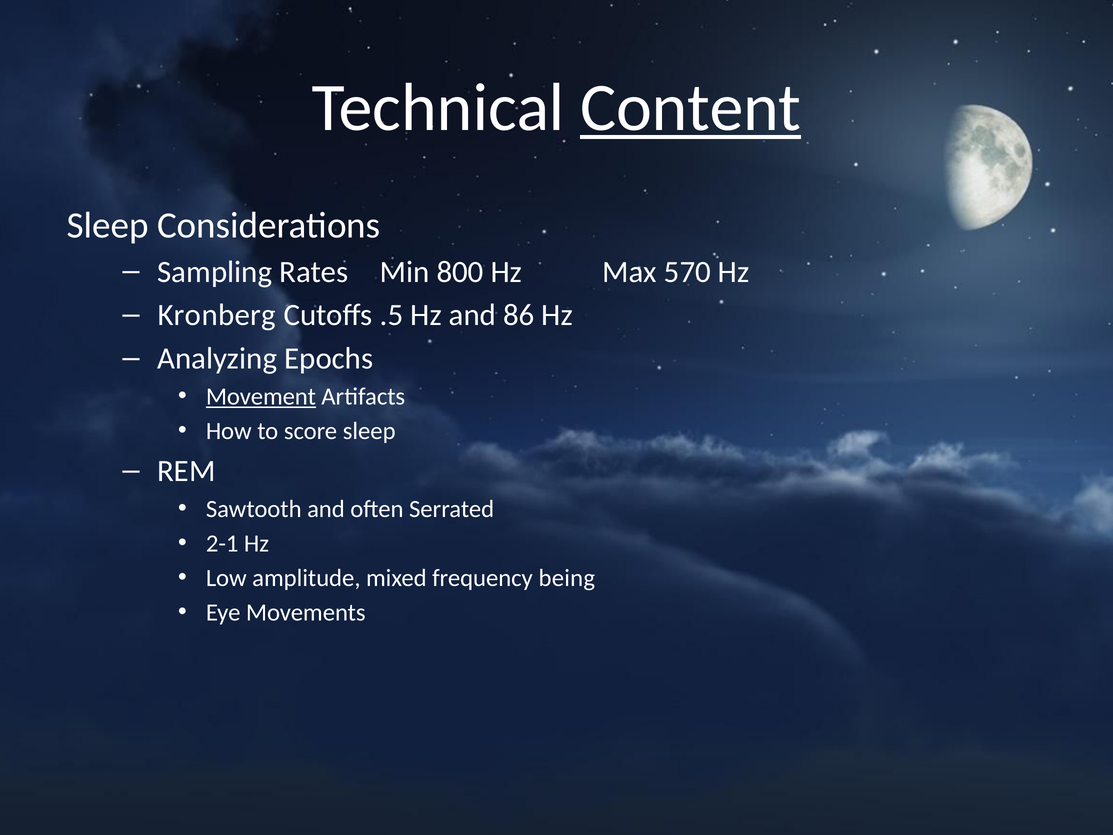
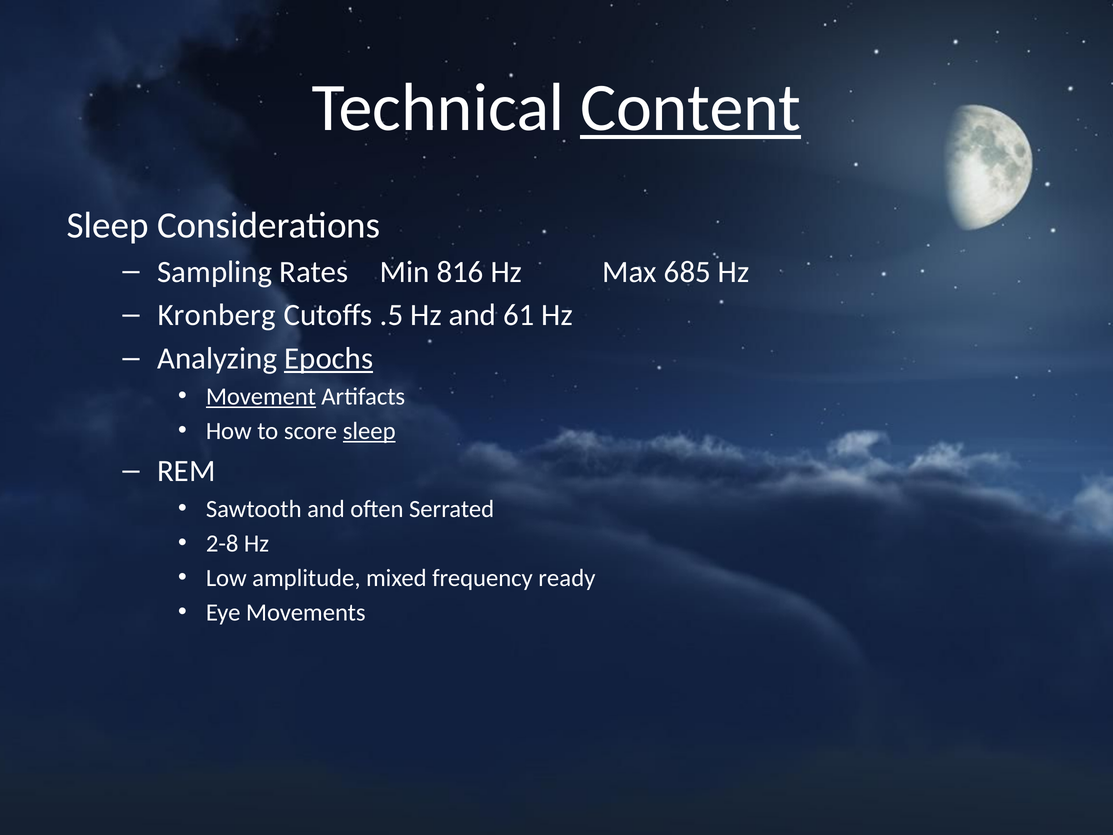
800: 800 -> 816 (460, 272)
570: 570 -> 685 (687, 272)
86: 86 -> 61 (519, 315)
Epochs underline: none -> present (329, 358)
sleep underline: none -> present (369, 431)
2-1: 2-1 -> 2-8 (222, 543)
being: being -> ready (567, 578)
